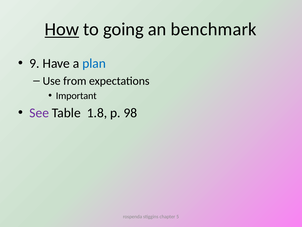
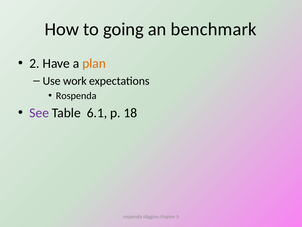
How underline: present -> none (62, 29)
9: 9 -> 2 (35, 63)
plan colour: blue -> orange (94, 63)
from: from -> work (75, 81)
Important: Important -> Rospenda (76, 96)
1.8: 1.8 -> 6.1 (97, 113)
98: 98 -> 18 (130, 113)
